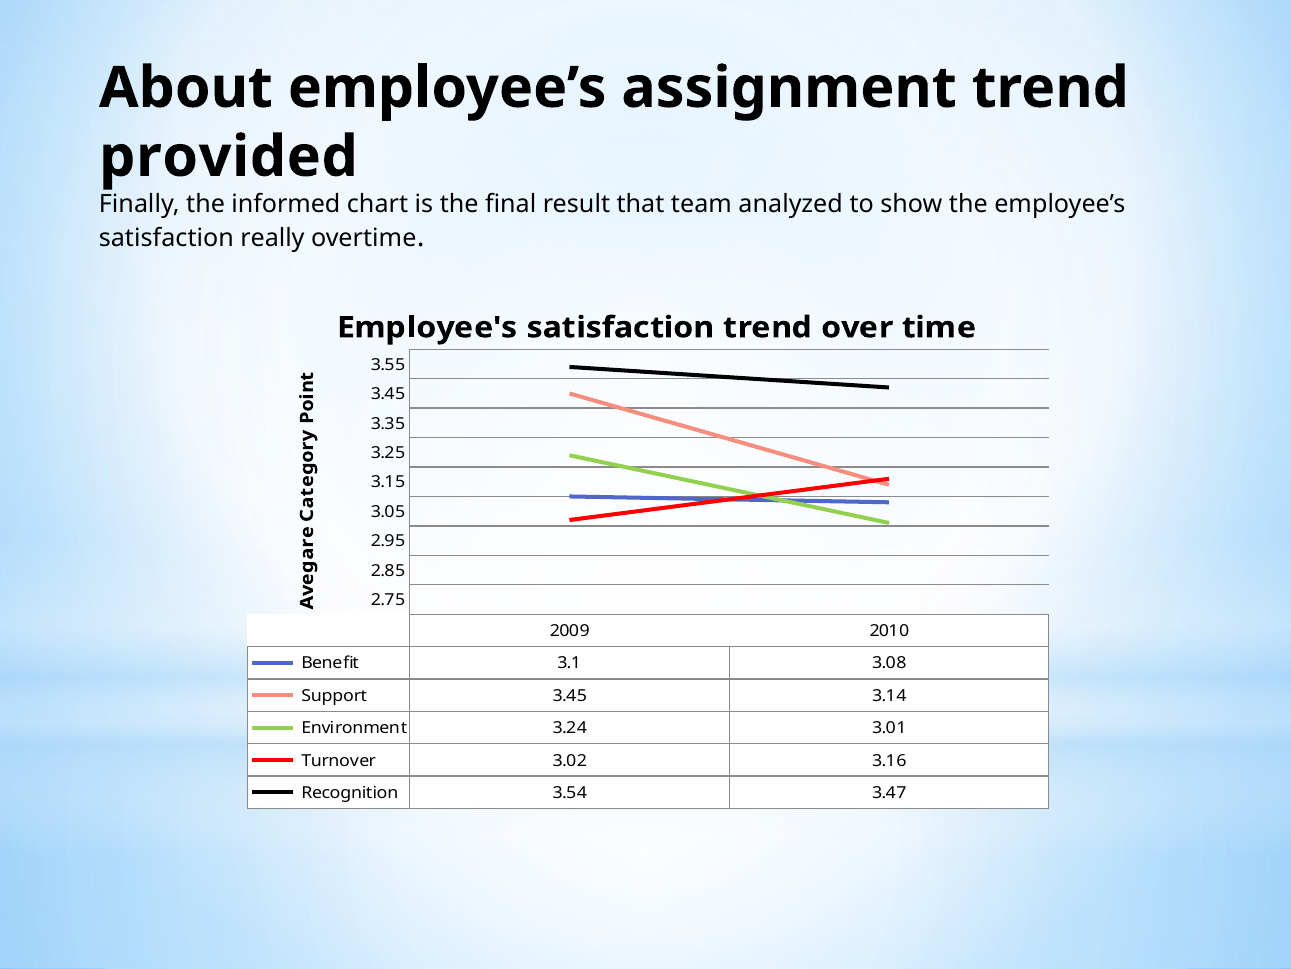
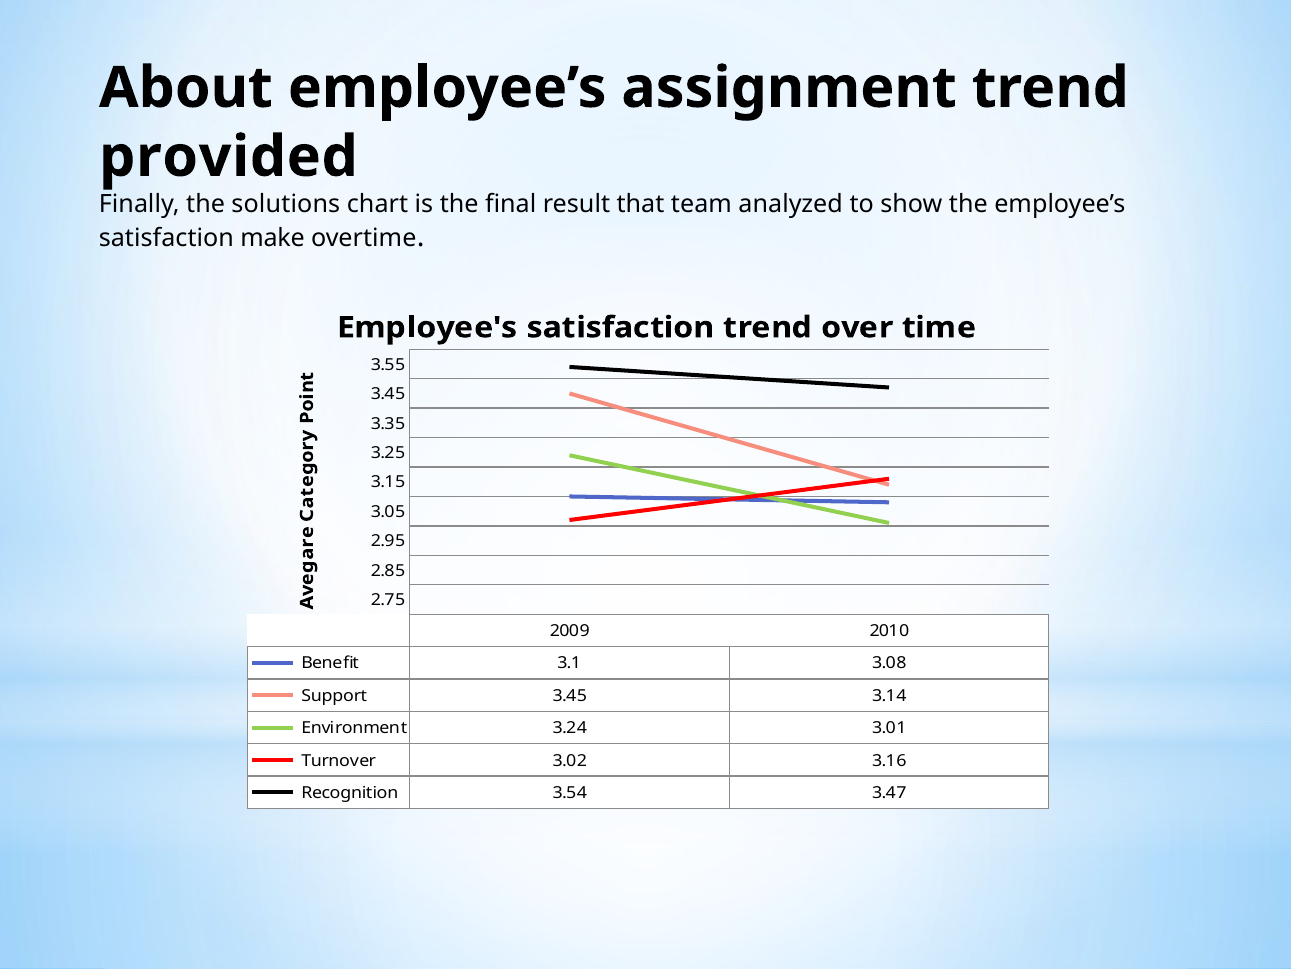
informed: informed -> solutions (286, 204)
really: really -> make (273, 238)
